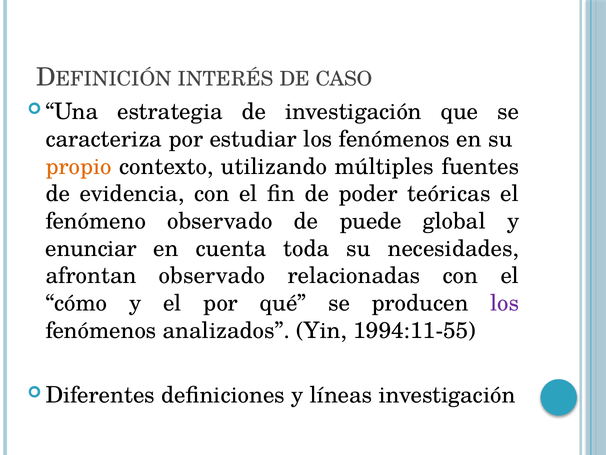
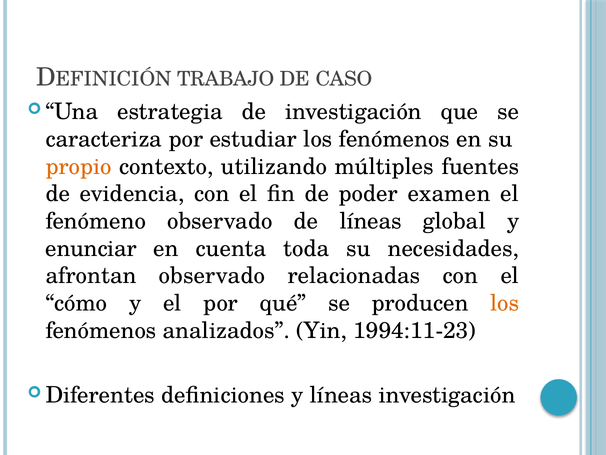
INTERÉS: INTERÉS -> TRABAJO (226, 79)
teóricas: teóricas -> examen (449, 194)
de puede: puede -> líneas (371, 221)
los colour: purple -> orange (505, 303)
1994:11-55: 1994:11-55 -> 1994:11-23 (415, 330)
